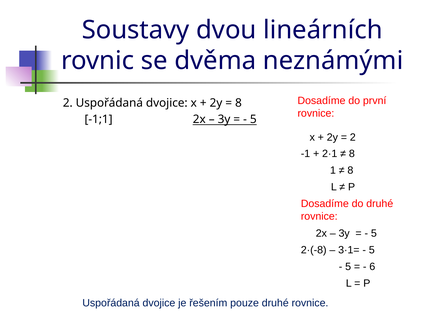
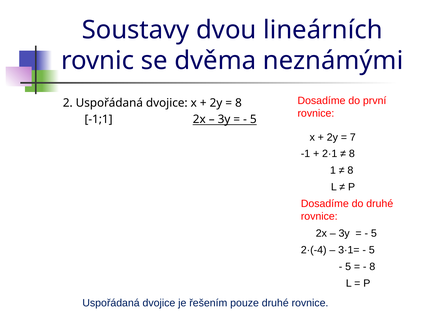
2: 2 -> 7 (353, 137)
2·(-8: 2·(-8 -> 2·(-4 (314, 250)
6: 6 -> 8 (372, 266)
